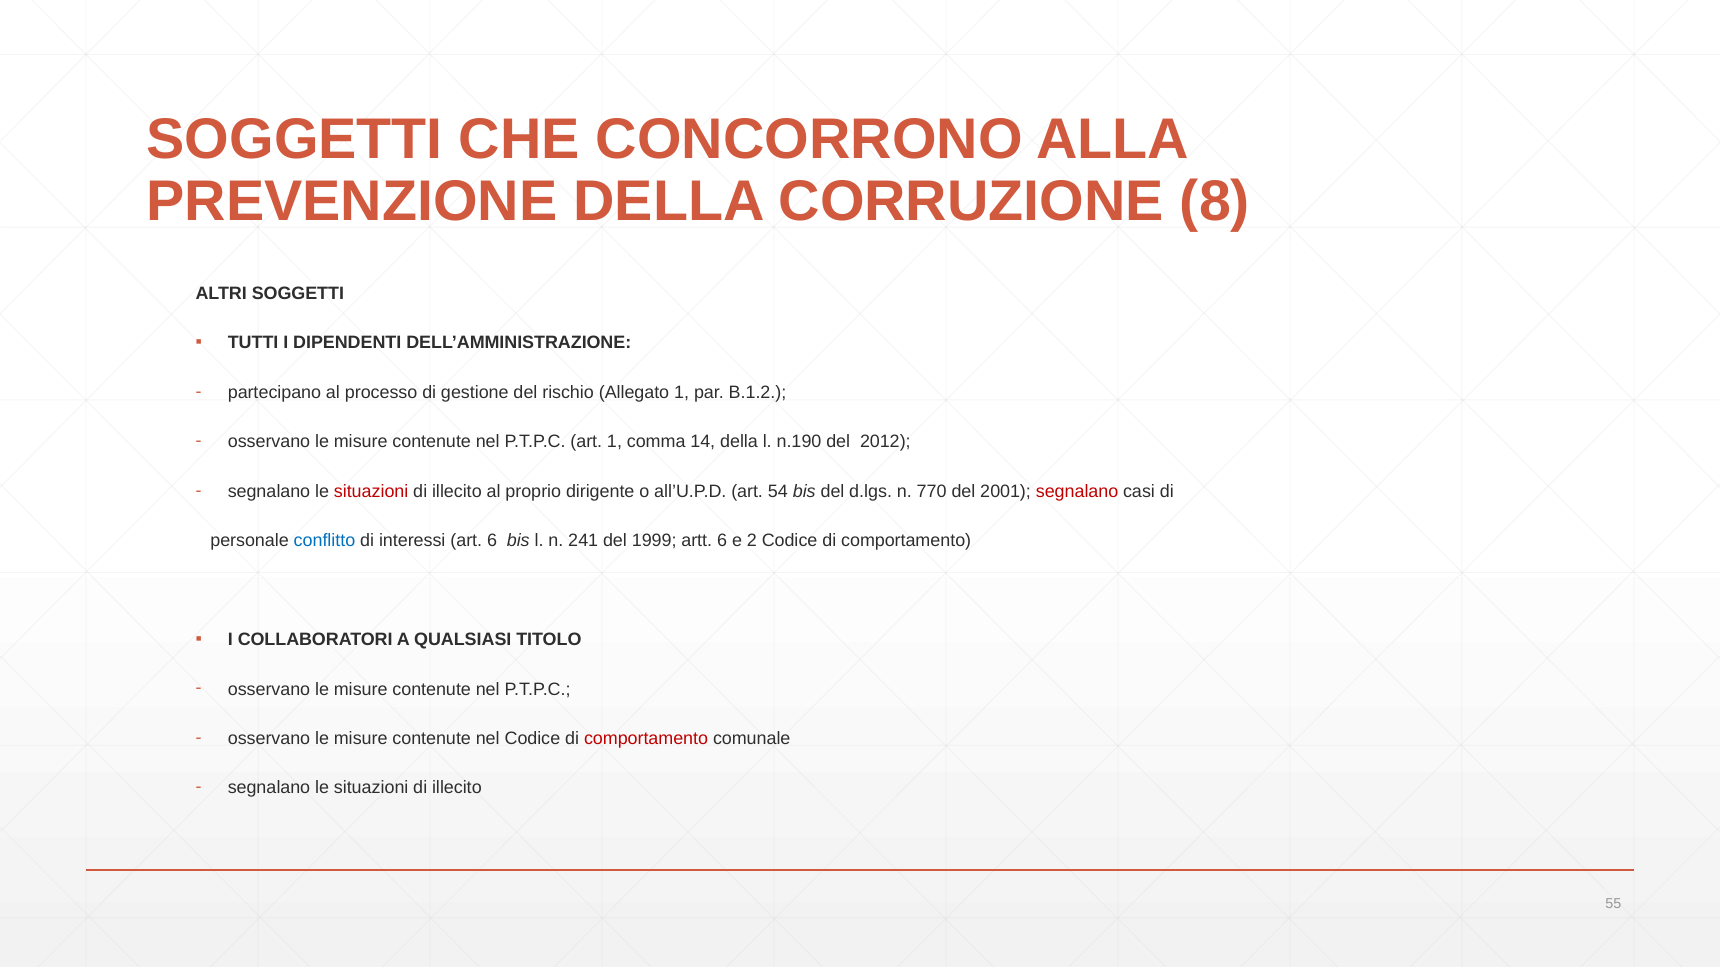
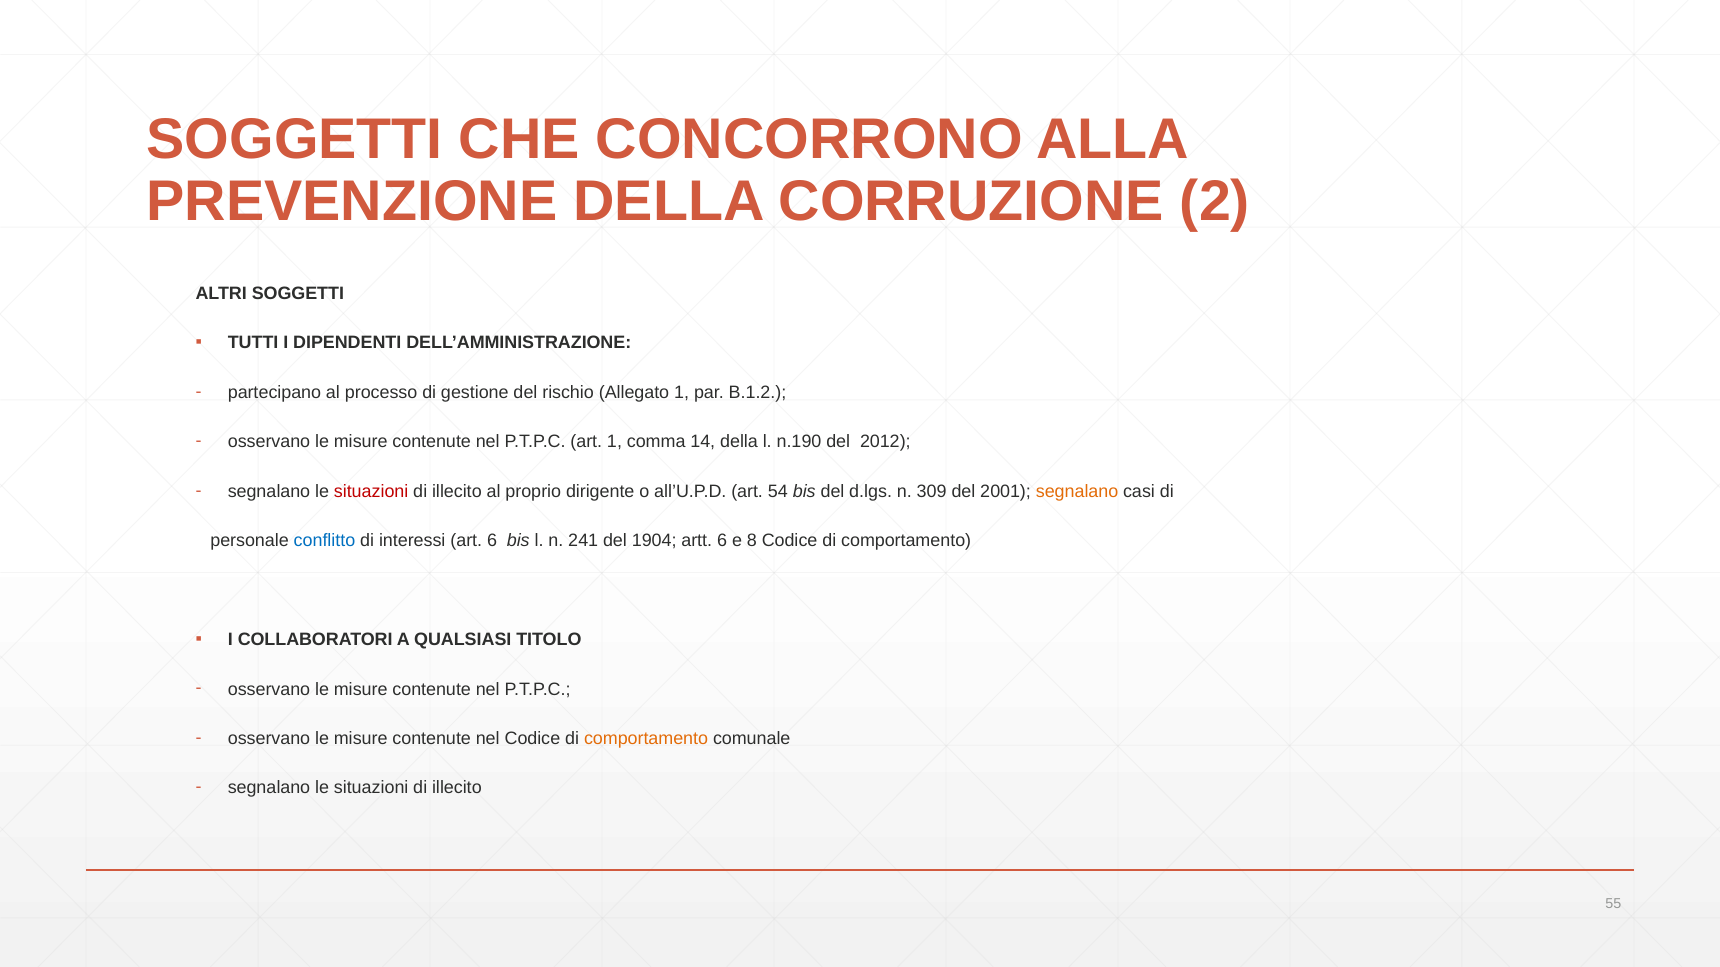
8: 8 -> 2 (1215, 201)
770: 770 -> 309 (932, 492)
segnalano colour: red -> orange (1077, 492)
1999: 1999 -> 1904 (654, 541)
2: 2 -> 8 (752, 541)
comportamento colour: red -> orange (646, 739)
